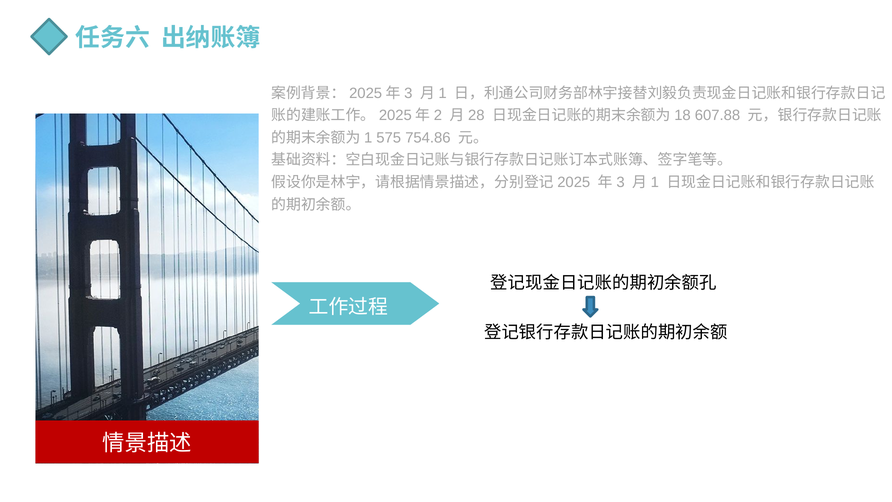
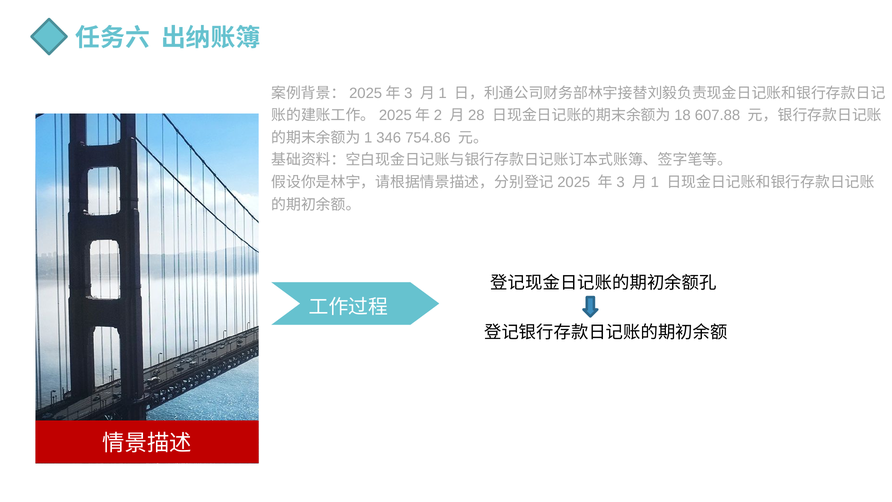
575: 575 -> 346 (389, 138)
